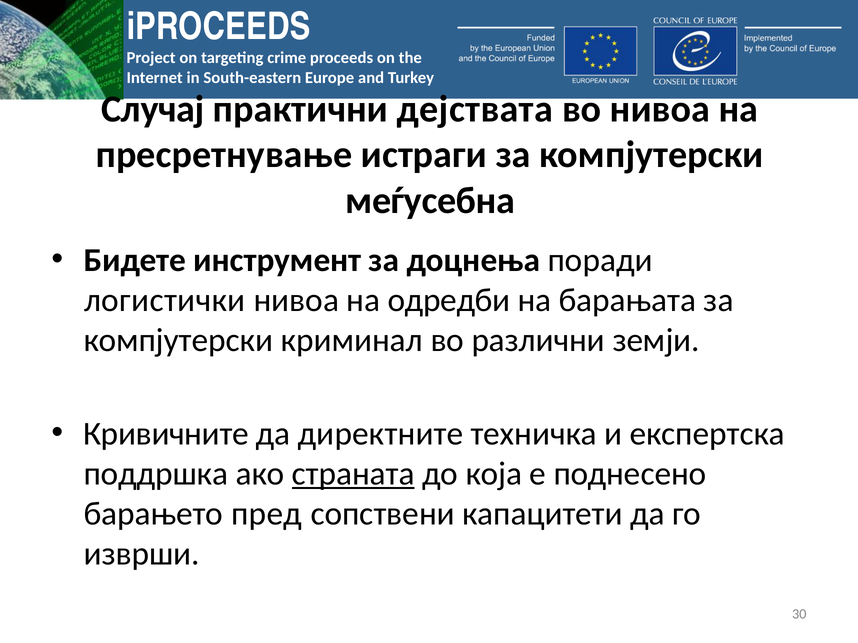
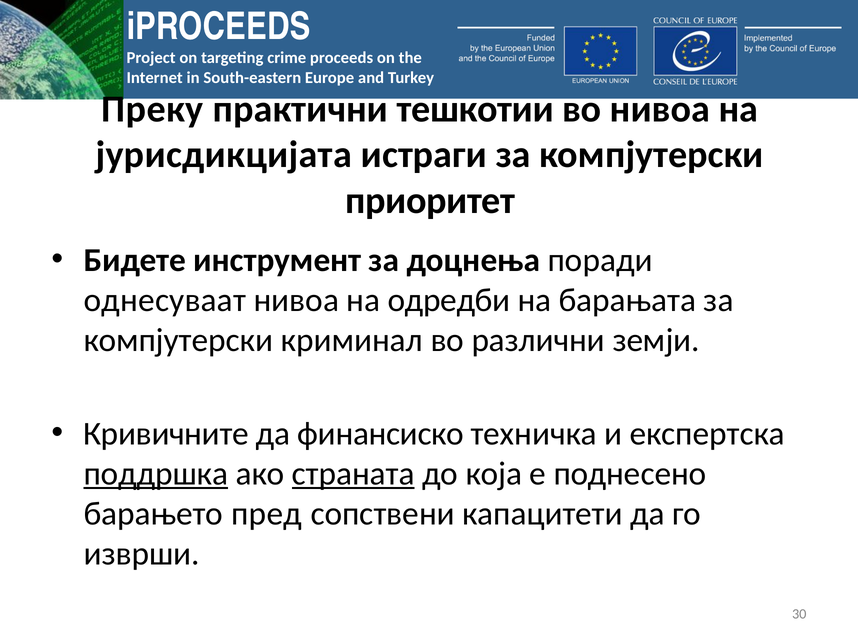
Случај: Случај -> Преку (152, 109)
дејствата: дејствата -> тешкотии (475, 109)
пресретнување: пресретнување -> јурисдикцијата (224, 155)
меѓусебна: меѓусебна -> приоритет (430, 201)
логистички: логистички -> однесуваат (165, 301)
директните: директните -> финансиско (381, 434)
поддршка underline: none -> present (156, 474)
